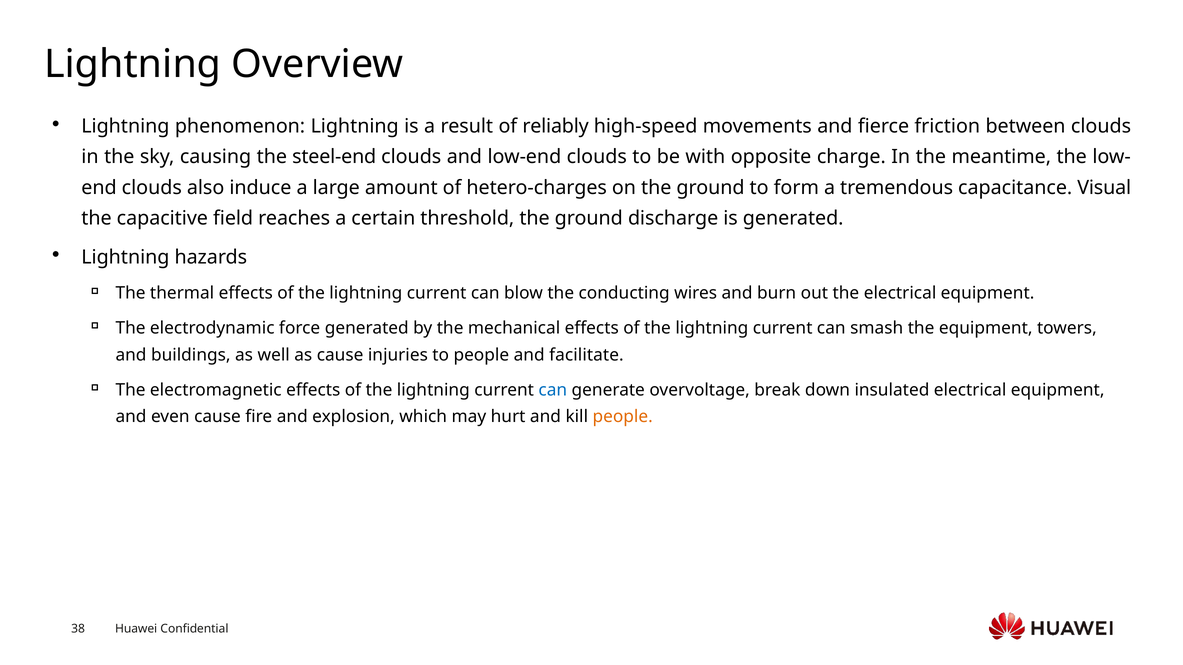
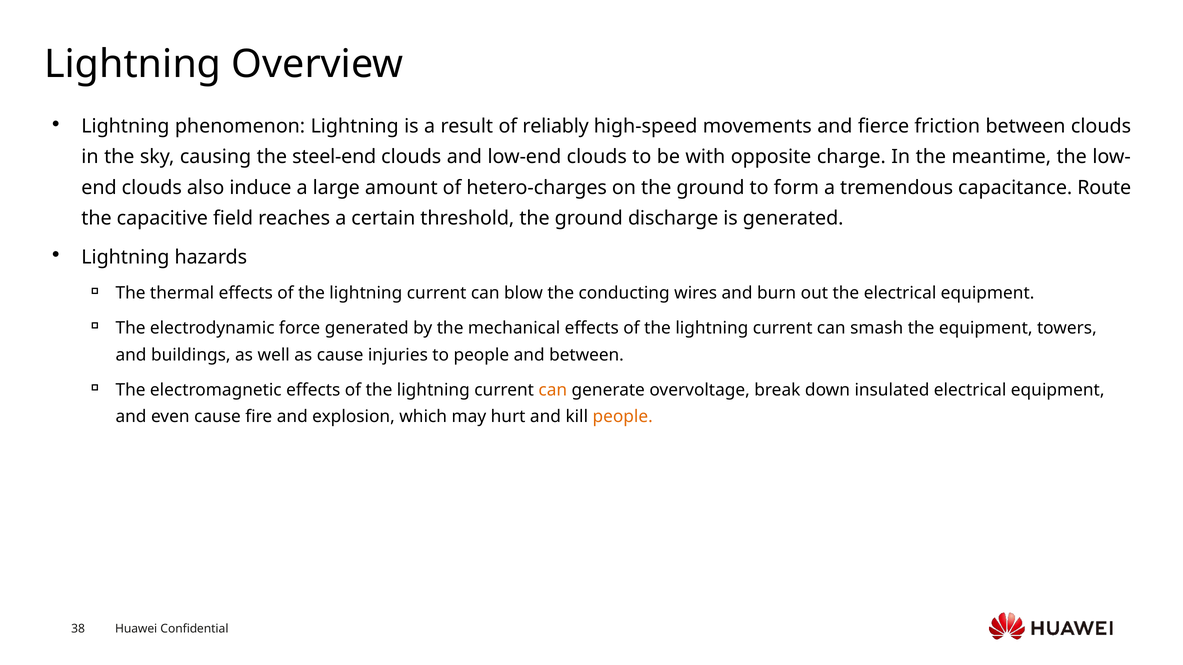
Visual: Visual -> Route (1104, 188)
and facilitate: facilitate -> between (587, 355)
can colour: blue -> orange (553, 390)
